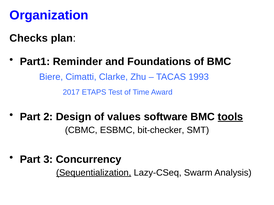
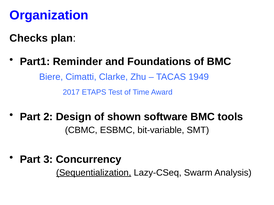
1993: 1993 -> 1949 (199, 77)
values: values -> shown (124, 117)
tools underline: present -> none (230, 117)
bit-checker: bit-checker -> bit-variable (161, 130)
